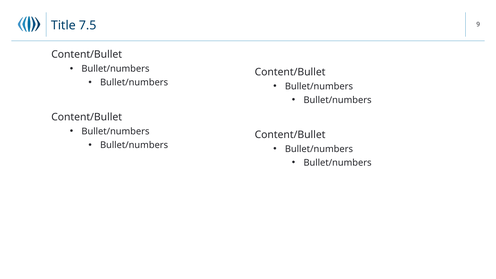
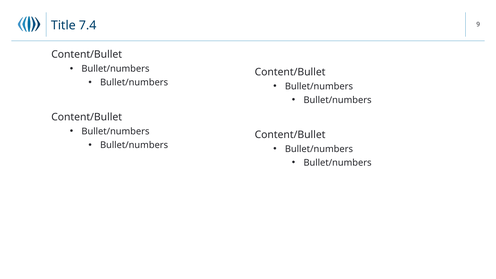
7.5: 7.5 -> 7.4 (88, 25)
